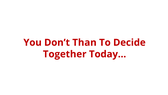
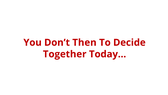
Than: Than -> Then (84, 42)
